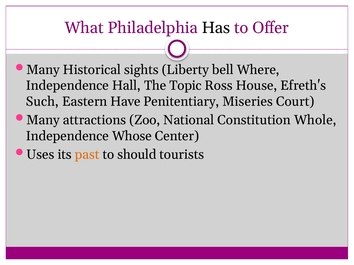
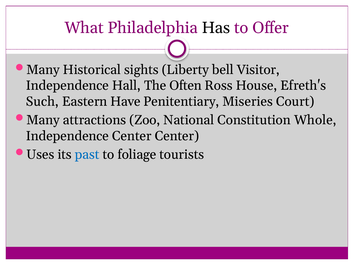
Where: Where -> Visitor (258, 70)
Topic: Topic -> Often (186, 86)
Independence Whose: Whose -> Center (132, 136)
past colour: orange -> blue (87, 155)
should: should -> foliage (137, 155)
